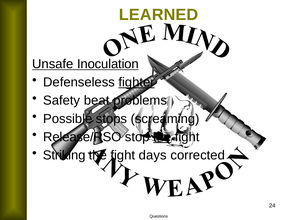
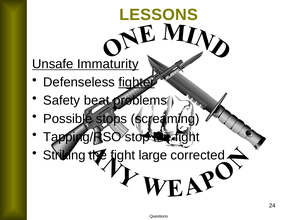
LEARNED: LEARNED -> LESSONS (159, 15)
Inoculation: Inoculation -> Immaturity (108, 64)
Release/RSO: Release/RSO -> Tapping/RSO (82, 137)
the underline: present -> none (162, 137)
days: days -> large (153, 155)
